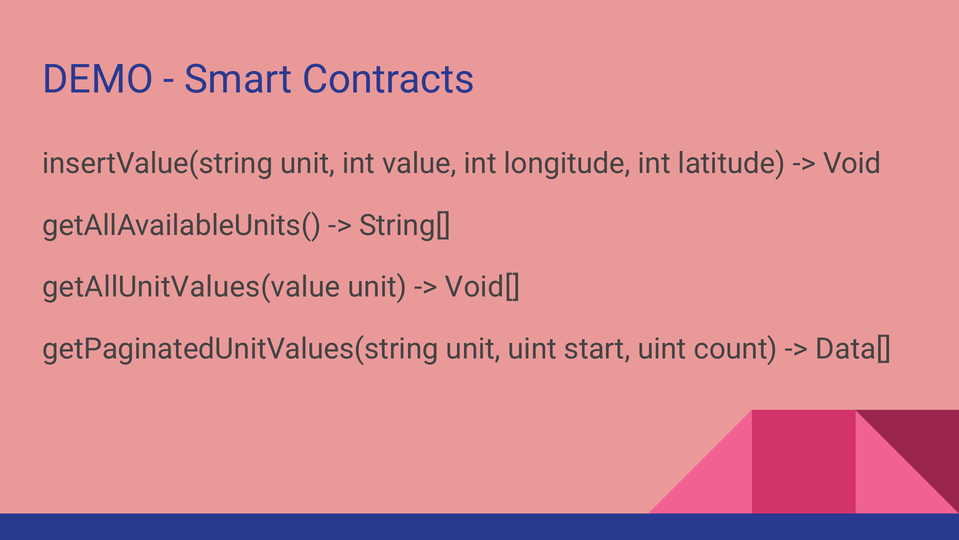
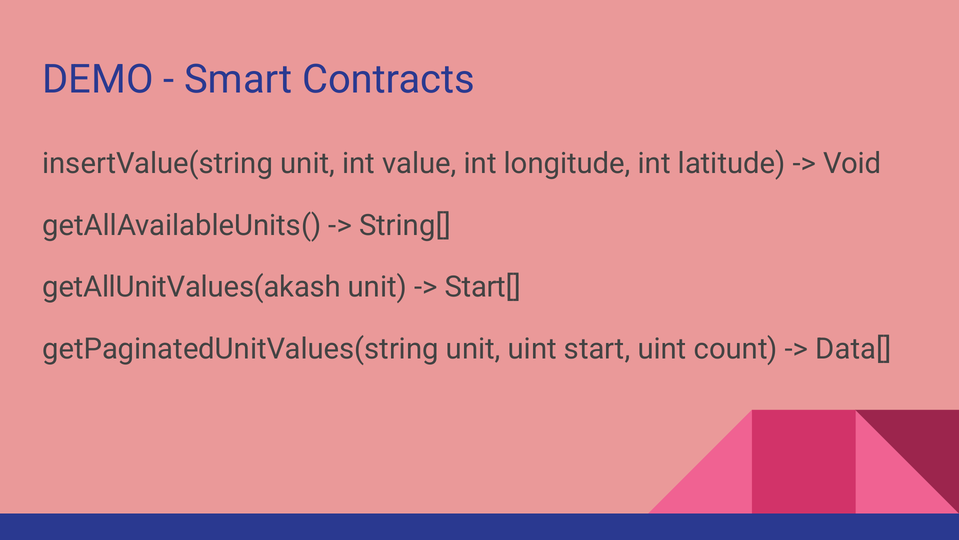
getAllUnitValues(value: getAllUnitValues(value -> getAllUnitValues(akash (192, 287)
Void[: Void[ -> Start[ (483, 287)
